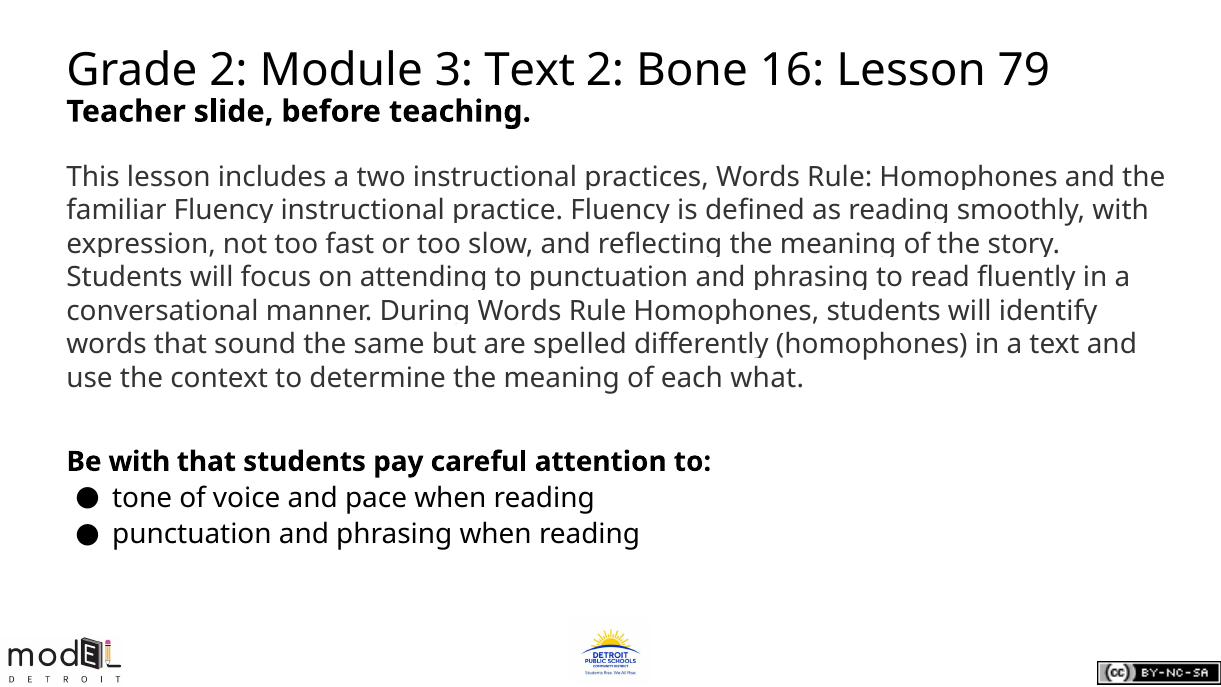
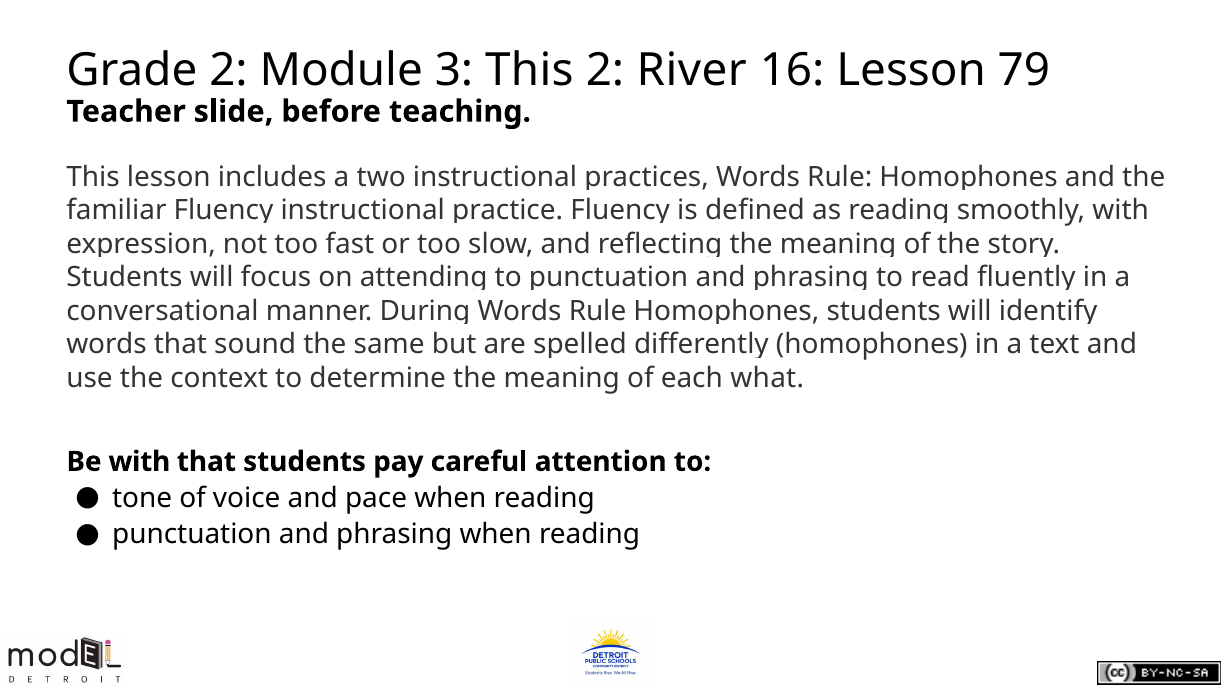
3 Text: Text -> This (529, 70)
Bone: Bone -> River (692, 70)
